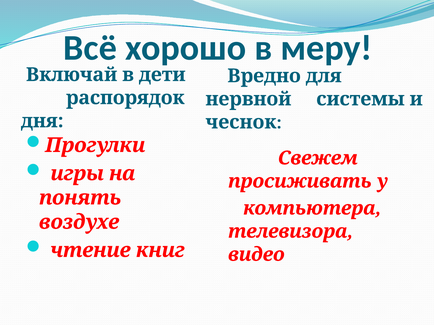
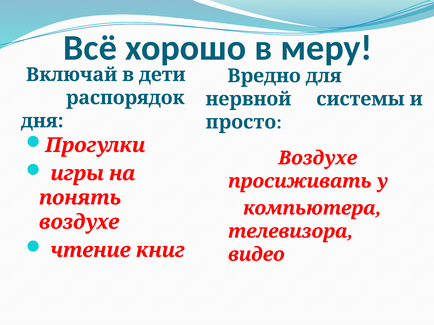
чеснок: чеснок -> просто (241, 122)
Свежем: Свежем -> Воздухе (318, 158)
